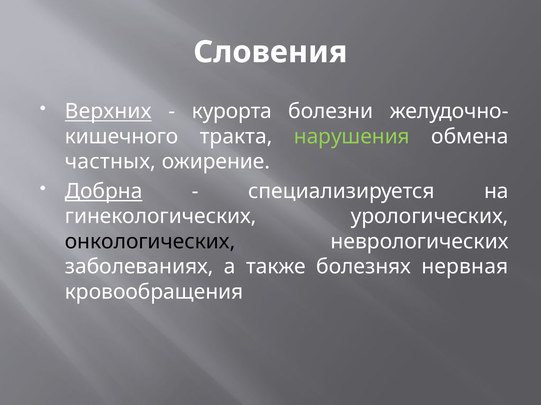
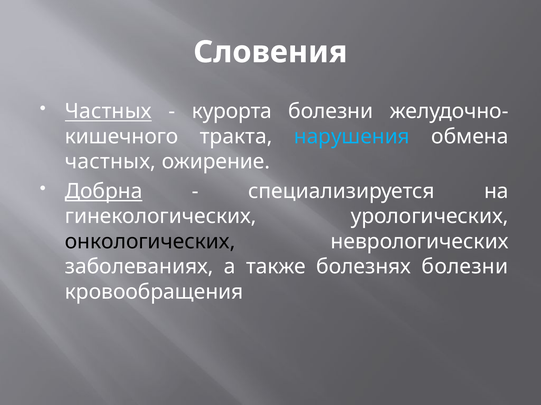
Верхних: Верхних -> Частных (108, 111)
нарушения colour: light green -> light blue (352, 137)
болезнях нервная: нервная -> болезни (465, 267)
